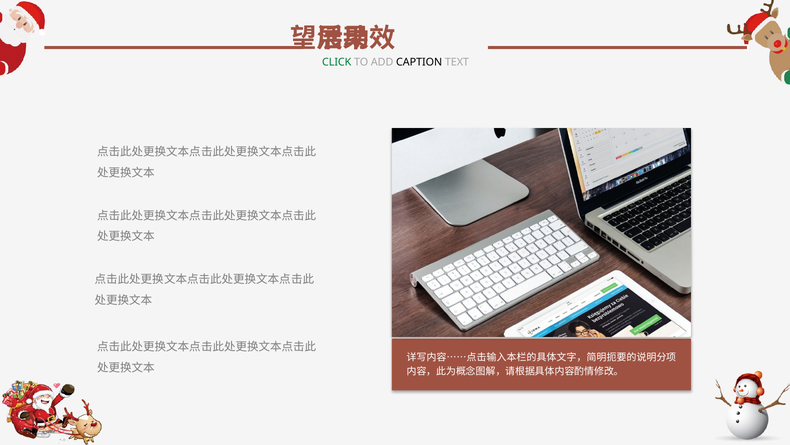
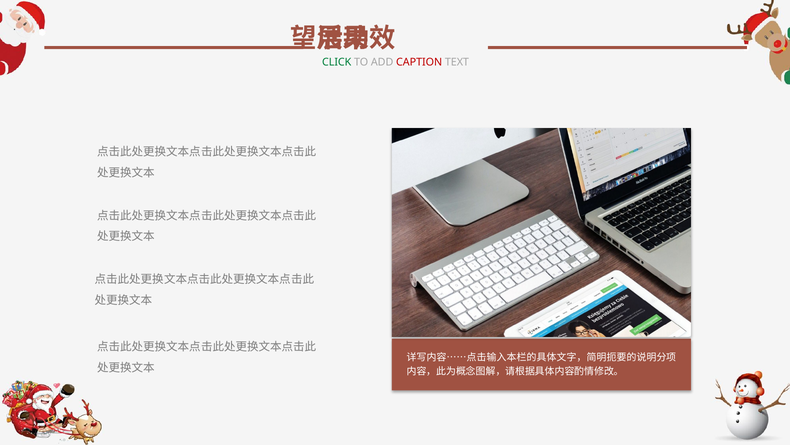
CAPTION colour: black -> red (419, 62)
